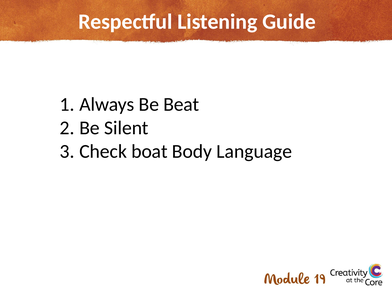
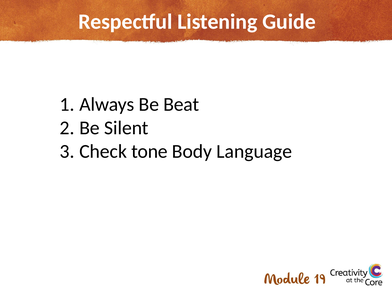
boat: boat -> tone (149, 151)
